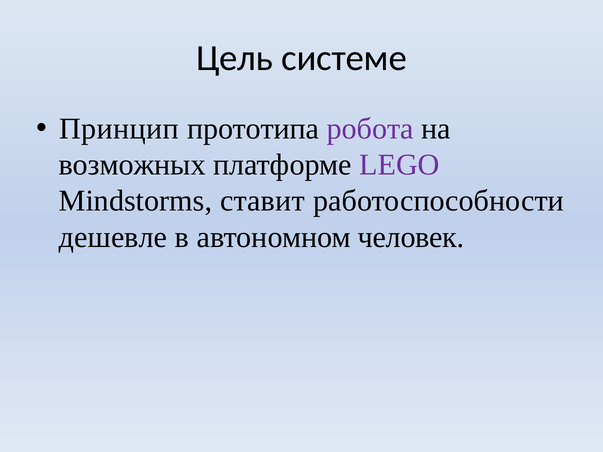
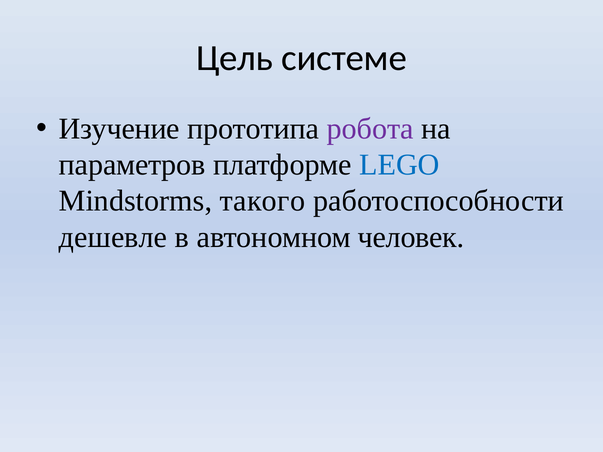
Принцип: Принцип -> Изучение (119, 129)
возможных: возможных -> параметров (132, 165)
LEGO colour: purple -> blue (399, 165)
ставит: ставит -> такого (263, 201)
